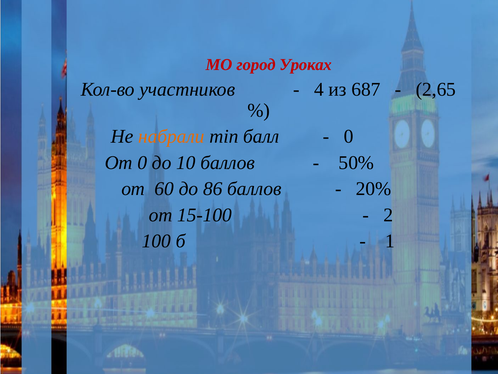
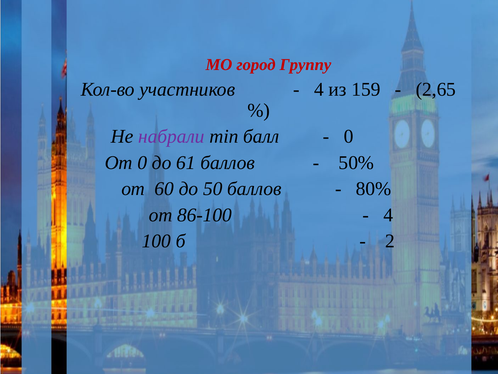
Уроках: Уроках -> Группу (305, 65)
687: 687 -> 159 (366, 89)
набрали colour: orange -> purple (171, 136)
10: 10 -> 61 (186, 162)
86: 86 -> 50 (213, 189)
20%: 20% -> 80% (374, 189)
15-100: 15-100 -> 86-100 (205, 215)
2: 2 -> 4 (388, 215)
1: 1 -> 2 (390, 241)
